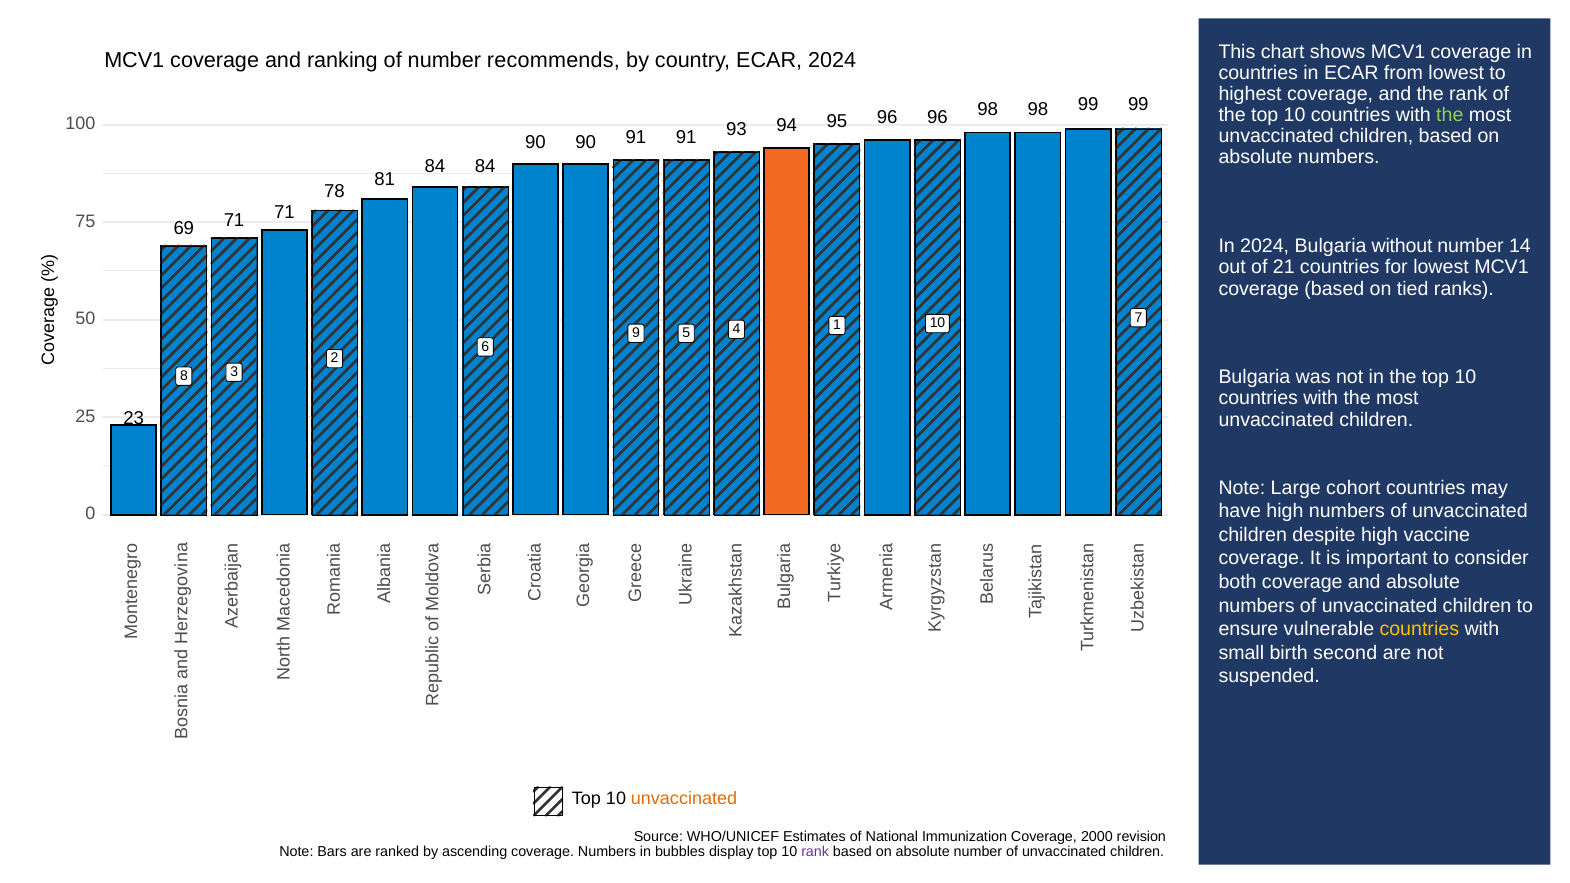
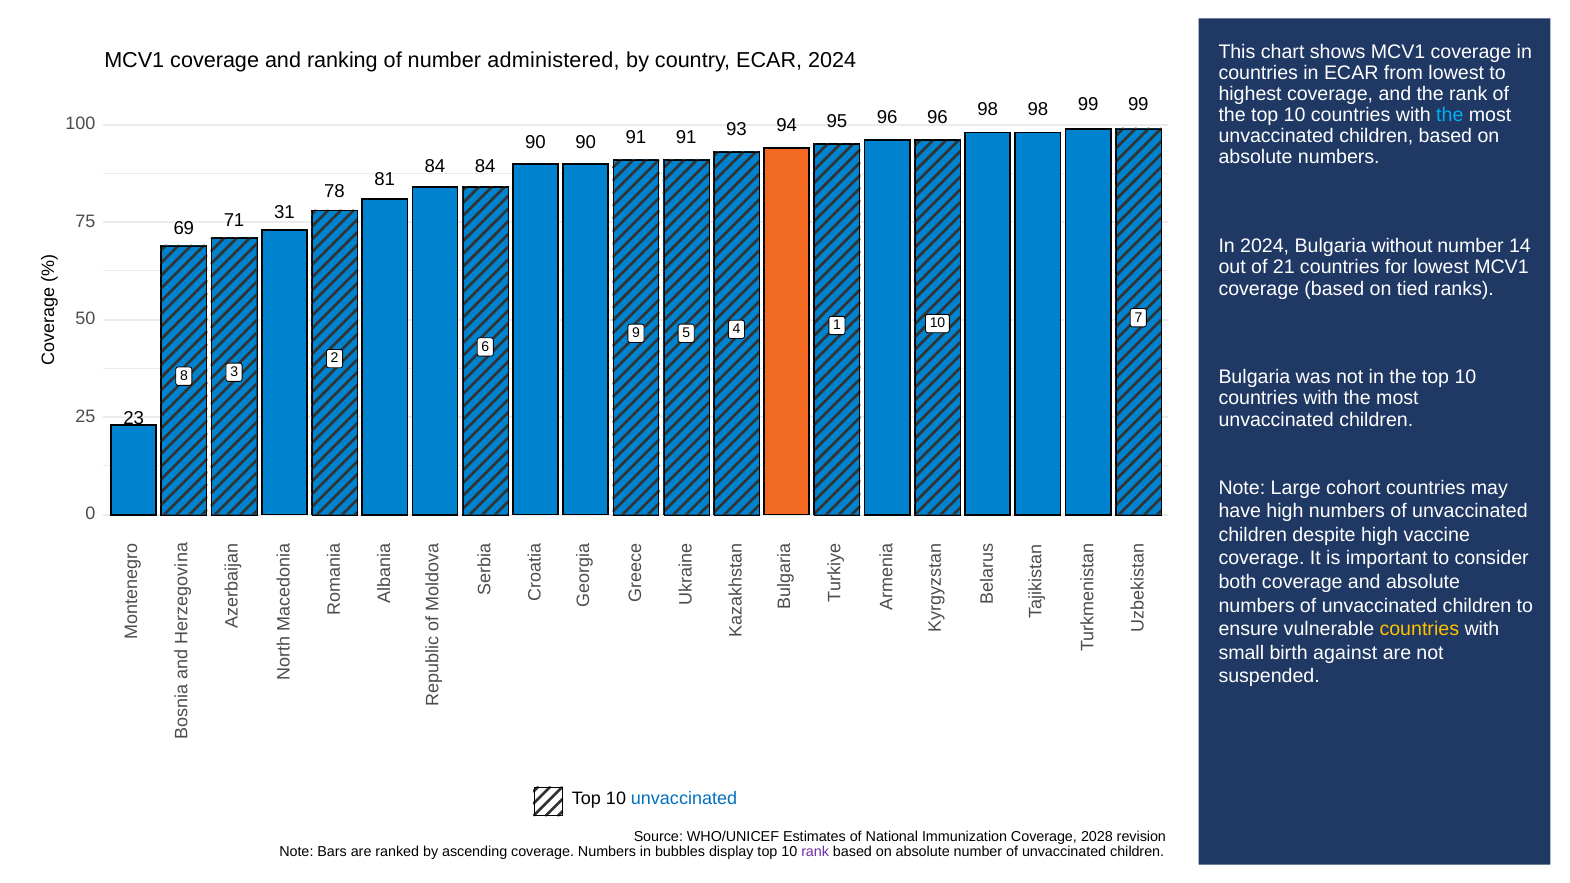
recommends: recommends -> administered (553, 61)
the colour: light green -> light blue (1450, 115)
71 71: 71 -> 31 (284, 212)
second: second -> against (1345, 653)
unvaccinated colour: orange -> blue (684, 799)
2000: 2000 -> 2028 (1097, 837)
